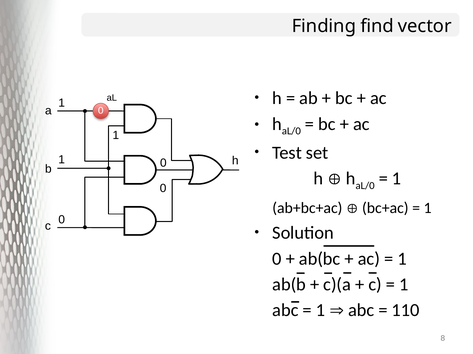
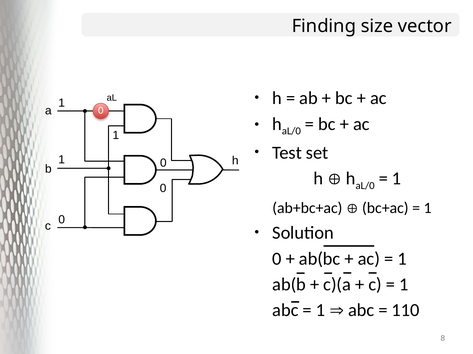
find: find -> size (377, 26)
